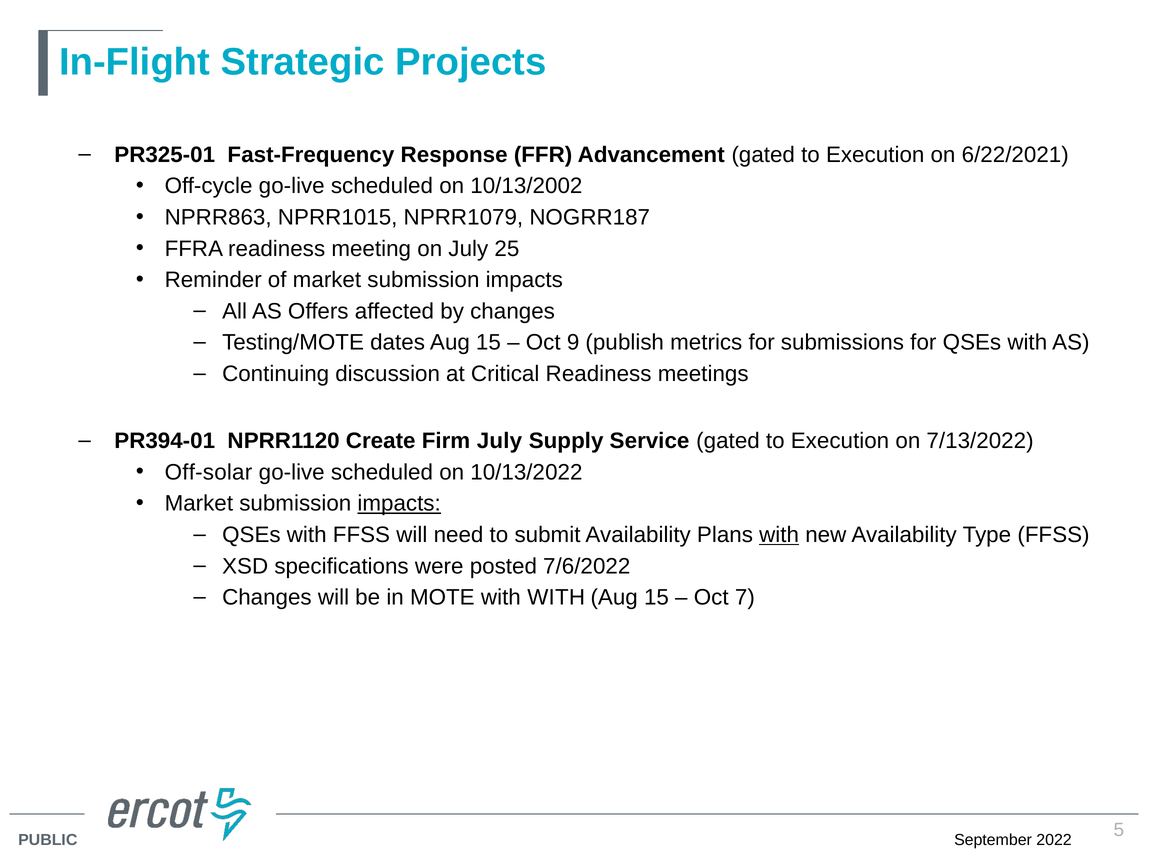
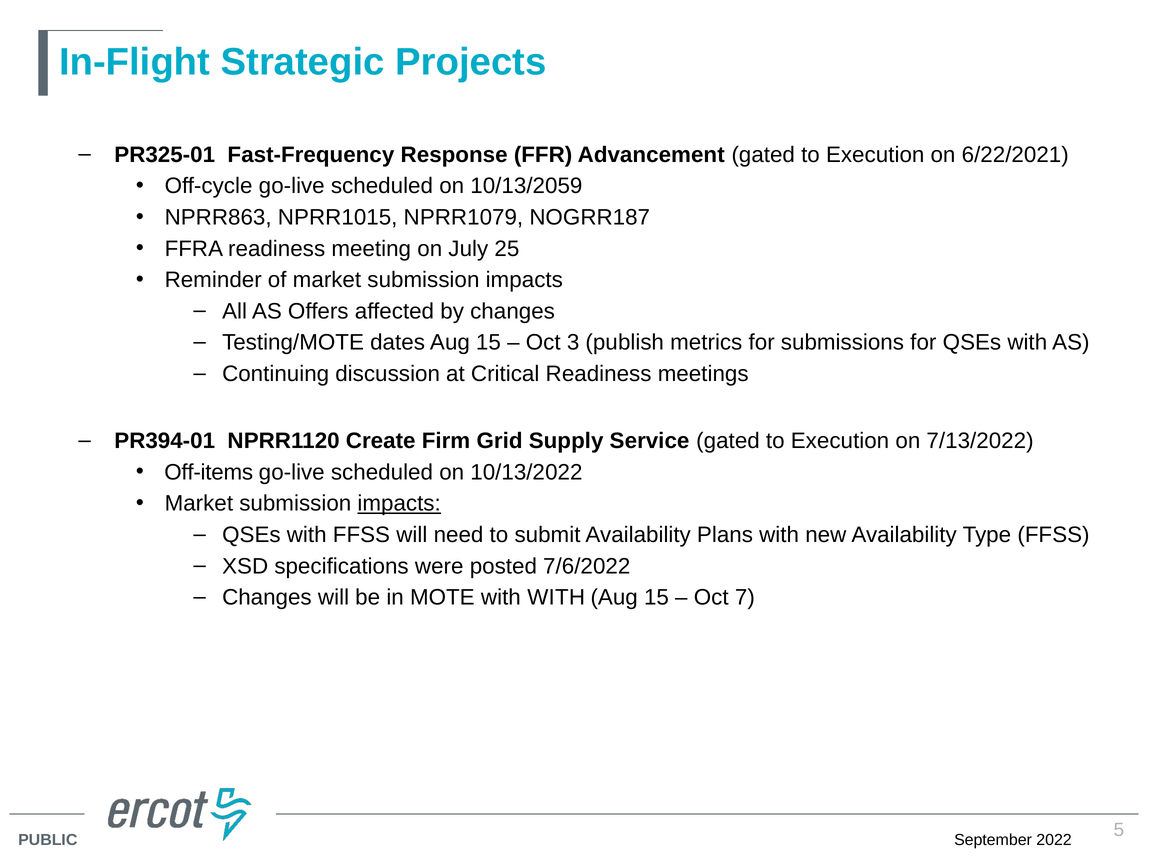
10/13/2002: 10/13/2002 -> 10/13/2059 (526, 186)
9: 9 -> 3 (573, 343)
Firm July: July -> Grid (500, 441)
Off-solar: Off-solar -> Off-items (209, 473)
with underline: present -> none (779, 535)
